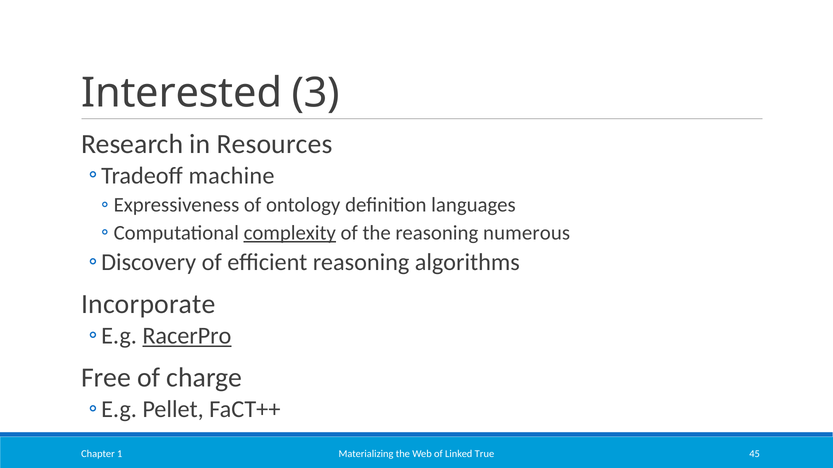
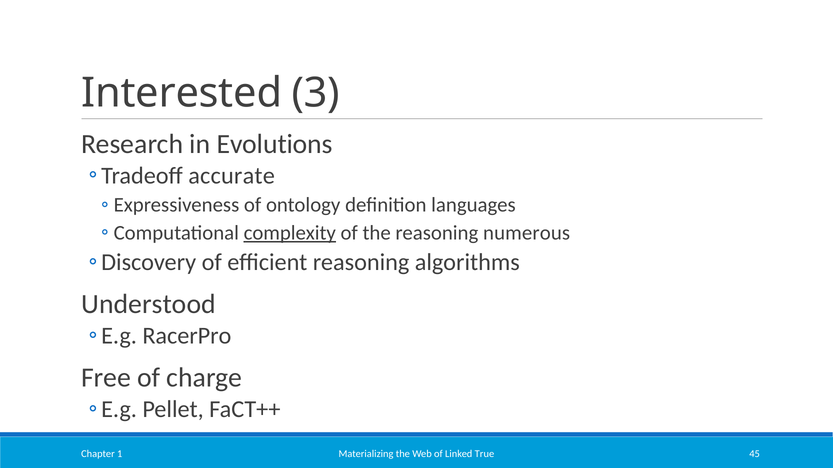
Resources: Resources -> Evolutions (275, 144)
machine: machine -> accurate (232, 176)
Incorporate: Incorporate -> Understood (149, 305)
RacerPro underline: present -> none (187, 336)
